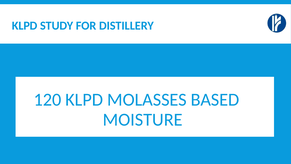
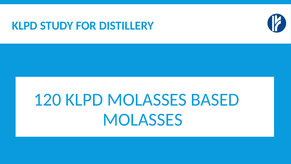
MOISTURE: MOISTURE -> MOLASSES (143, 119)
